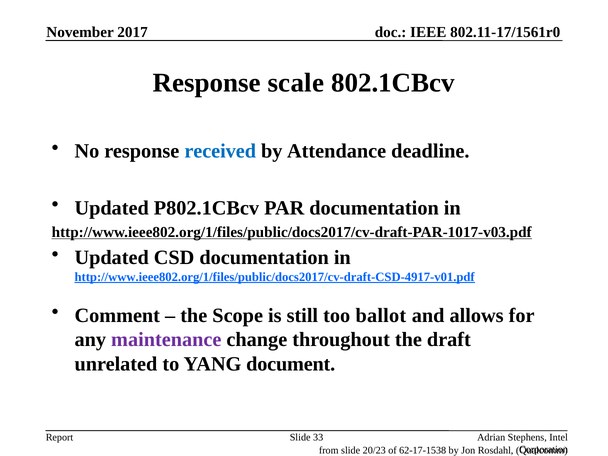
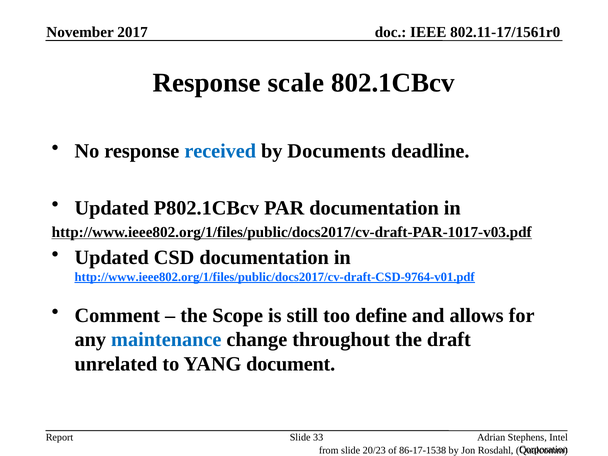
Attendance: Attendance -> Documents (337, 151)
http://www.ieee802.org/1/files/public/docs2017/cv-draft-CSD-4917-v01.pdf: http://www.ieee802.org/1/files/public/docs2017/cv-draft-CSD-4917-v01.pdf -> http://www.ieee802.org/1/files/public/docs2017/cv-draft-CSD-9764-v01.pdf (275, 277)
ballot: ballot -> define (381, 315)
maintenance colour: purple -> blue (166, 340)
62-17-1538: 62-17-1538 -> 86-17-1538 (423, 451)
